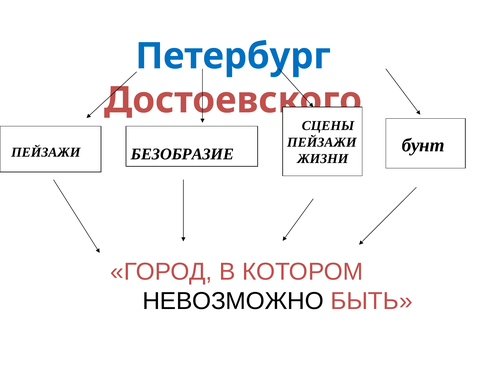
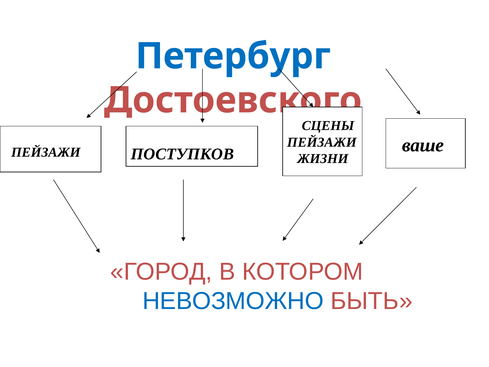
бунт: бунт -> ваше (423, 145)
БЕЗОБРАЗИЕ: БЕЗОБРАЗИЕ -> ПОСТУПКОВ (182, 154)
НЕВОЗМОЖНО colour: black -> blue (233, 301)
